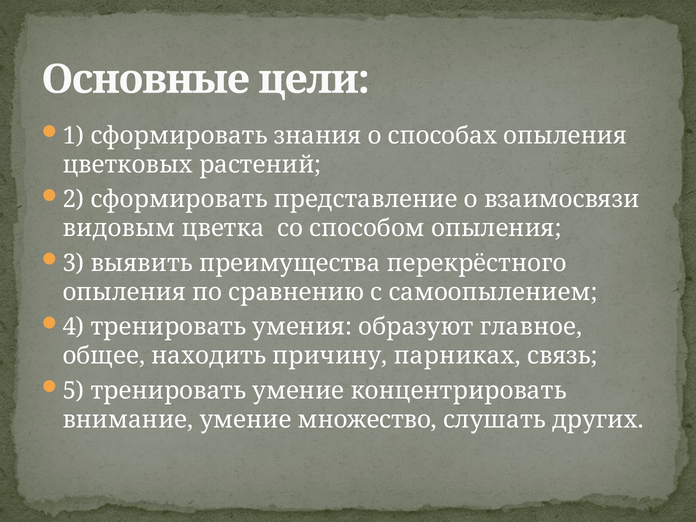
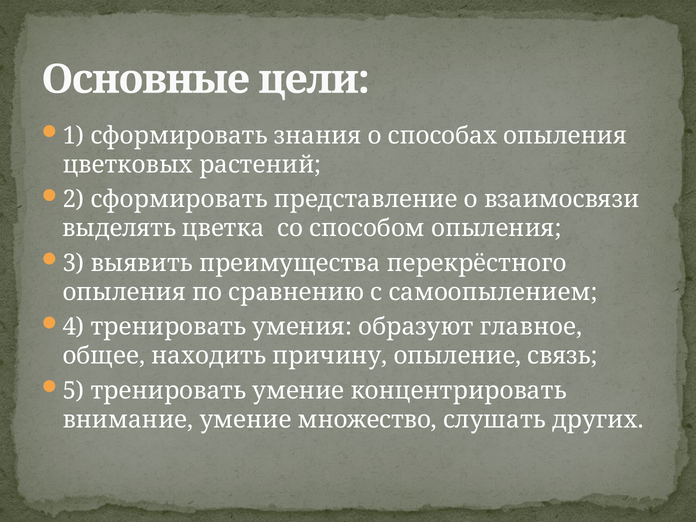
видовым: видовым -> выделять (119, 228)
парниках: парниках -> опыление (457, 356)
